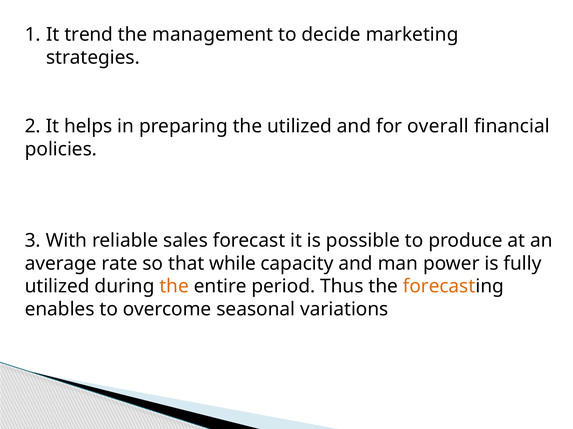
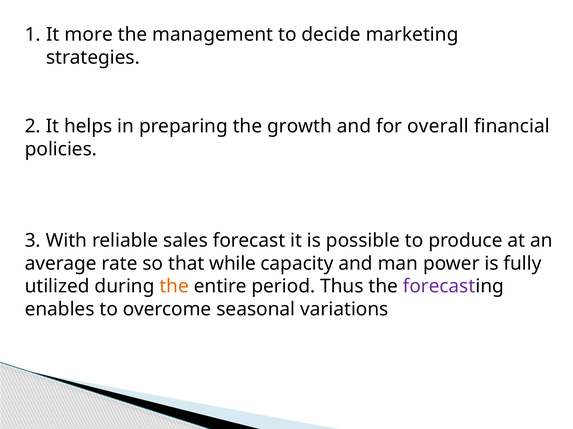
trend: trend -> more (89, 35)
the utilized: utilized -> growth (300, 126)
forecast colour: orange -> purple (439, 287)
